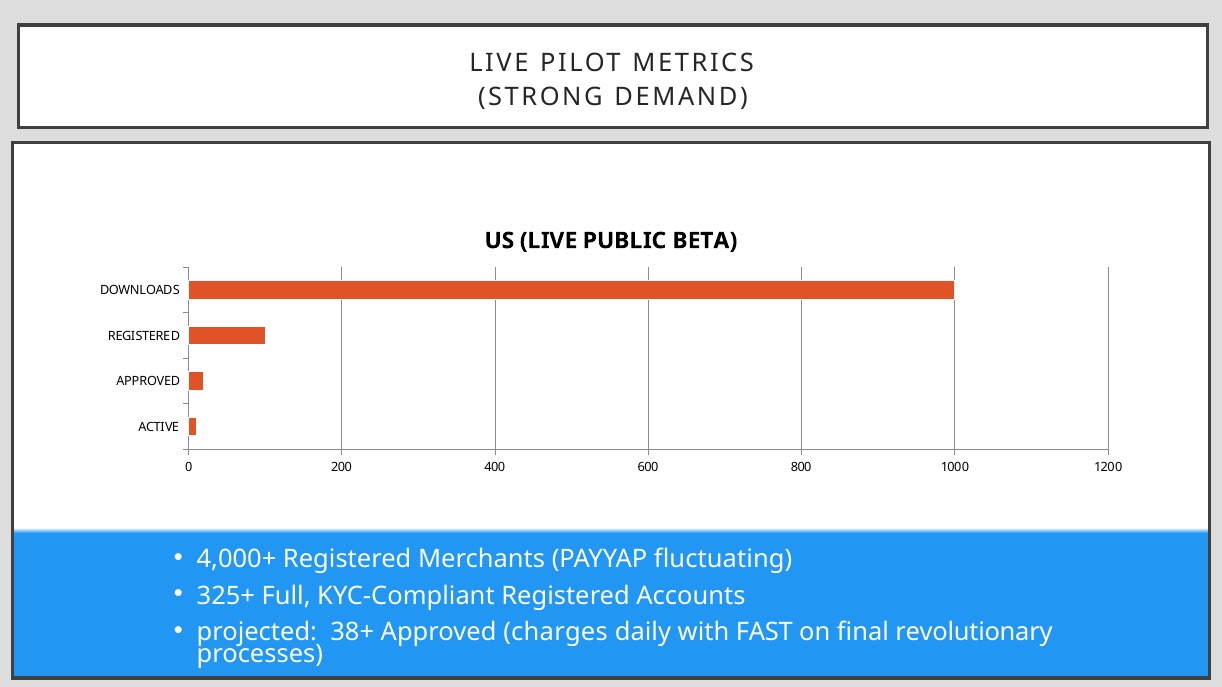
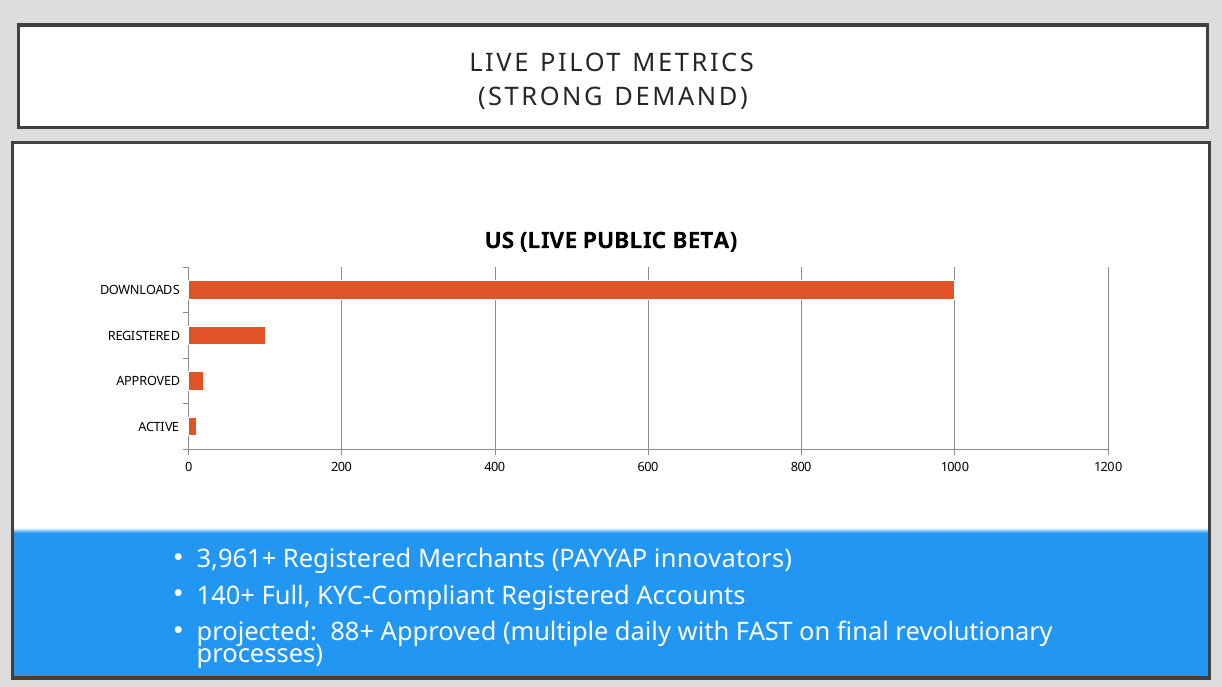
4,000+: 4,000+ -> 3,961+ (237, 559)
fluctuating: fluctuating -> innovators (723, 559)
325+: 325+ -> 140+ (226, 596)
38+: 38+ -> 88+ (352, 633)
charges: charges -> multiple (556, 633)
